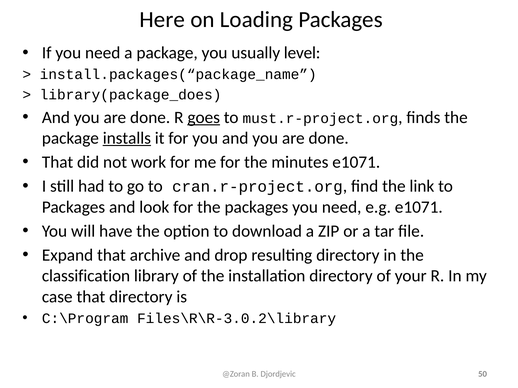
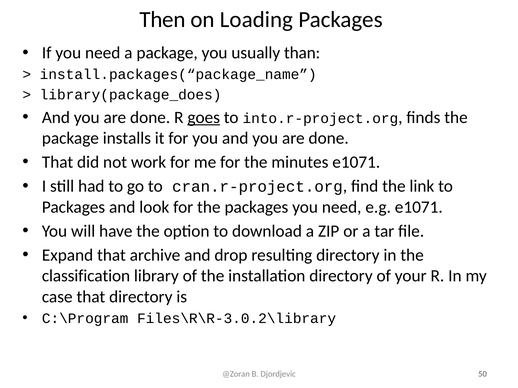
Here: Here -> Then (162, 20)
level: level -> than (302, 53)
must.r-project.org: must.r-project.org -> into.r-project.org (320, 118)
installs underline: present -> none (127, 138)
